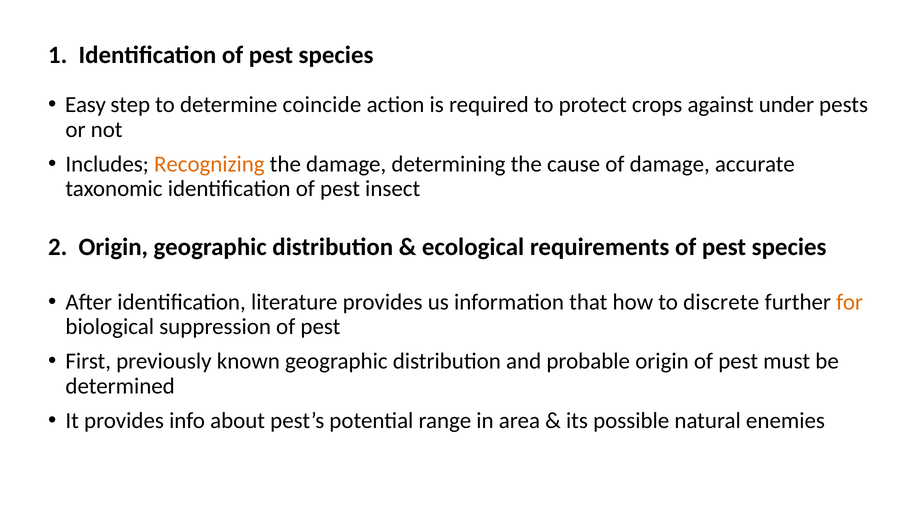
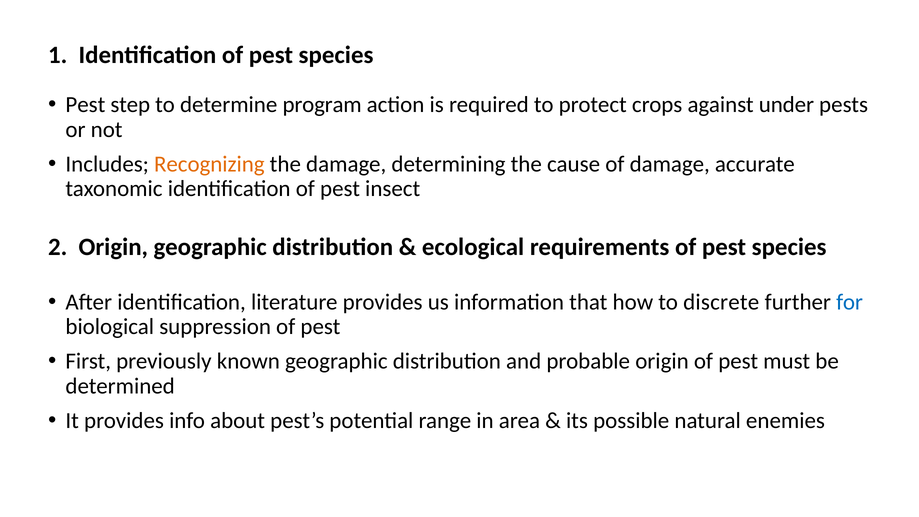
Easy: Easy -> Pest (85, 105)
coincide: coincide -> program (322, 105)
for colour: orange -> blue (850, 302)
